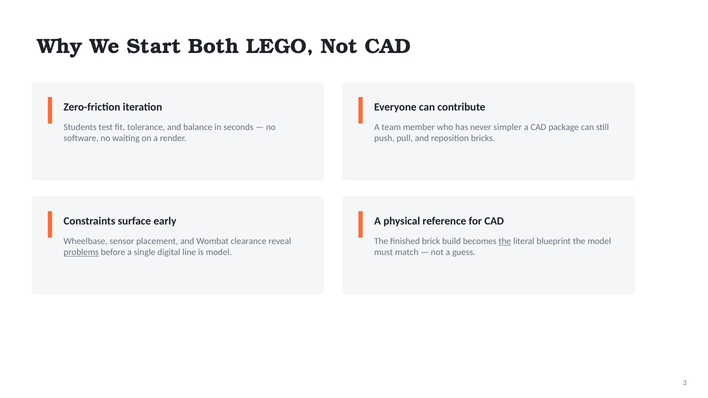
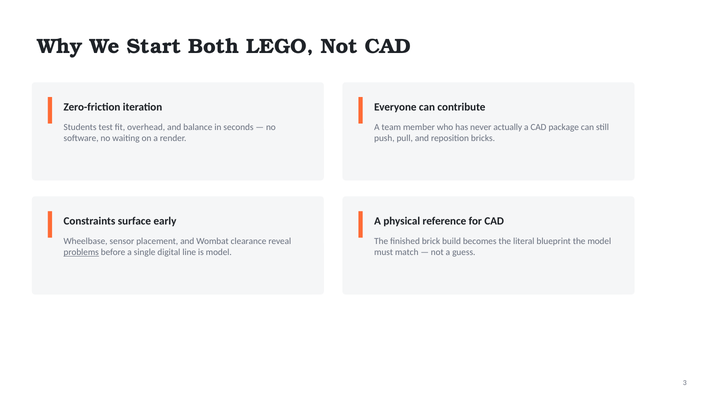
tolerance: tolerance -> overhead (146, 127)
simpler: simpler -> actually (508, 127)
the underline: present -> none (505, 241)
